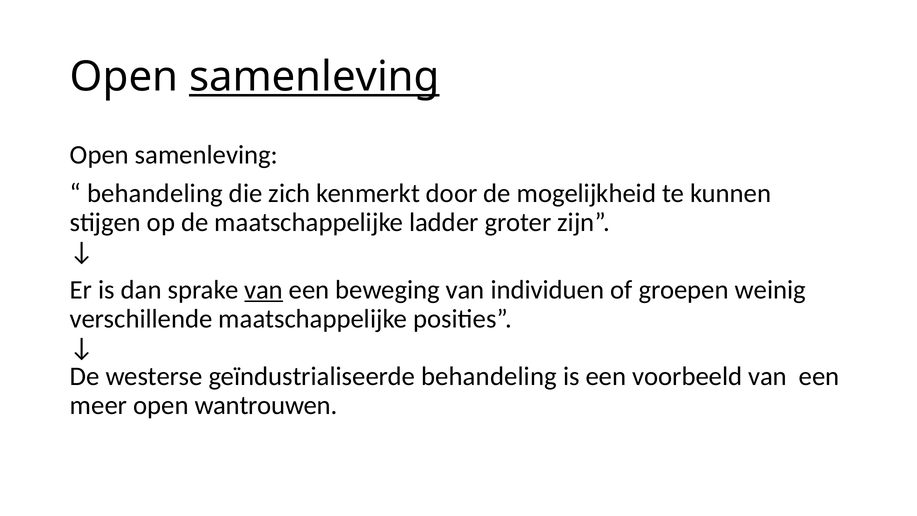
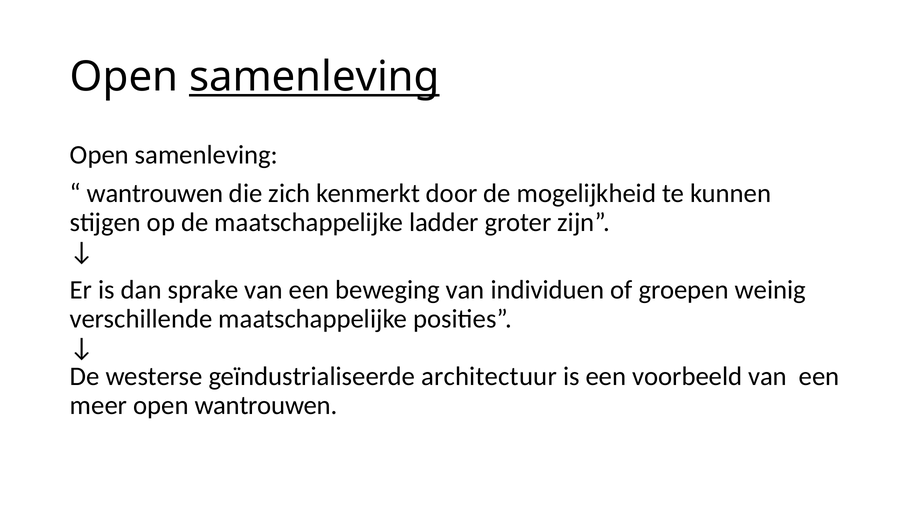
behandeling: behandeling -> wantrouwen (155, 193)
van underline: present -> none (264, 290)
geïndustrialiseerde behandeling: behandeling -> architectuur (489, 376)
